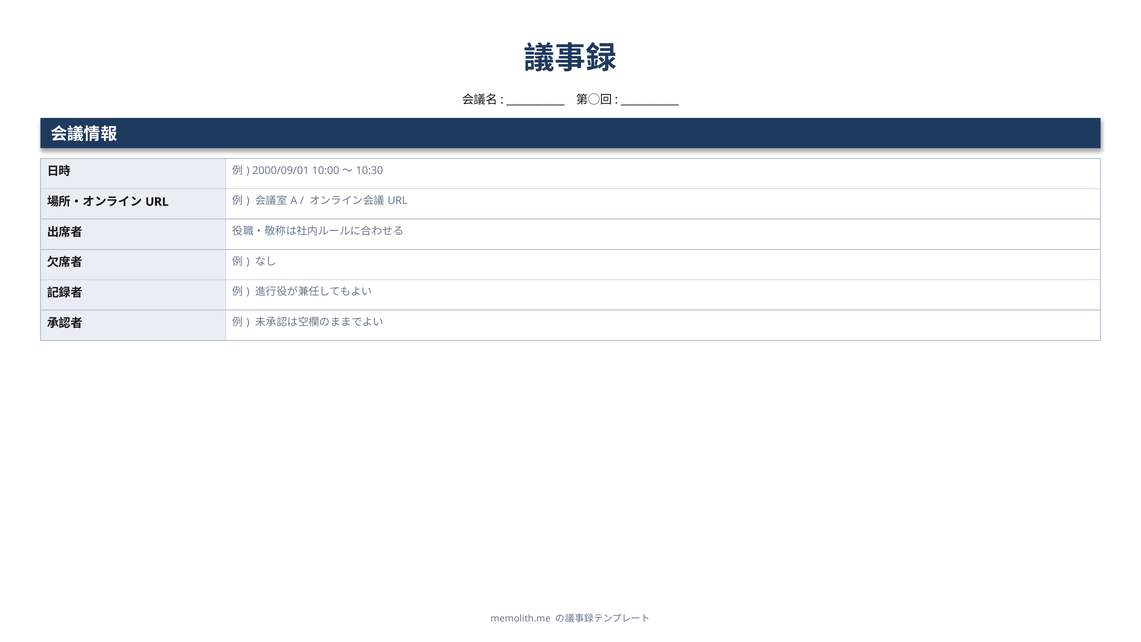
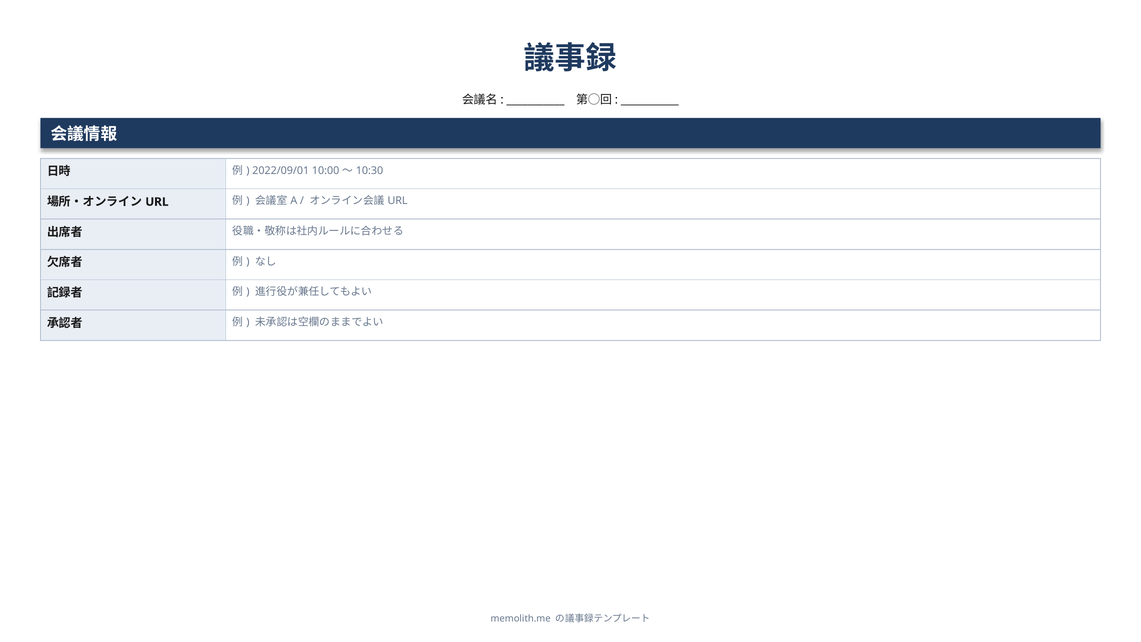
2000/09/01: 2000/09/01 -> 2022/09/01 (281, 171)
